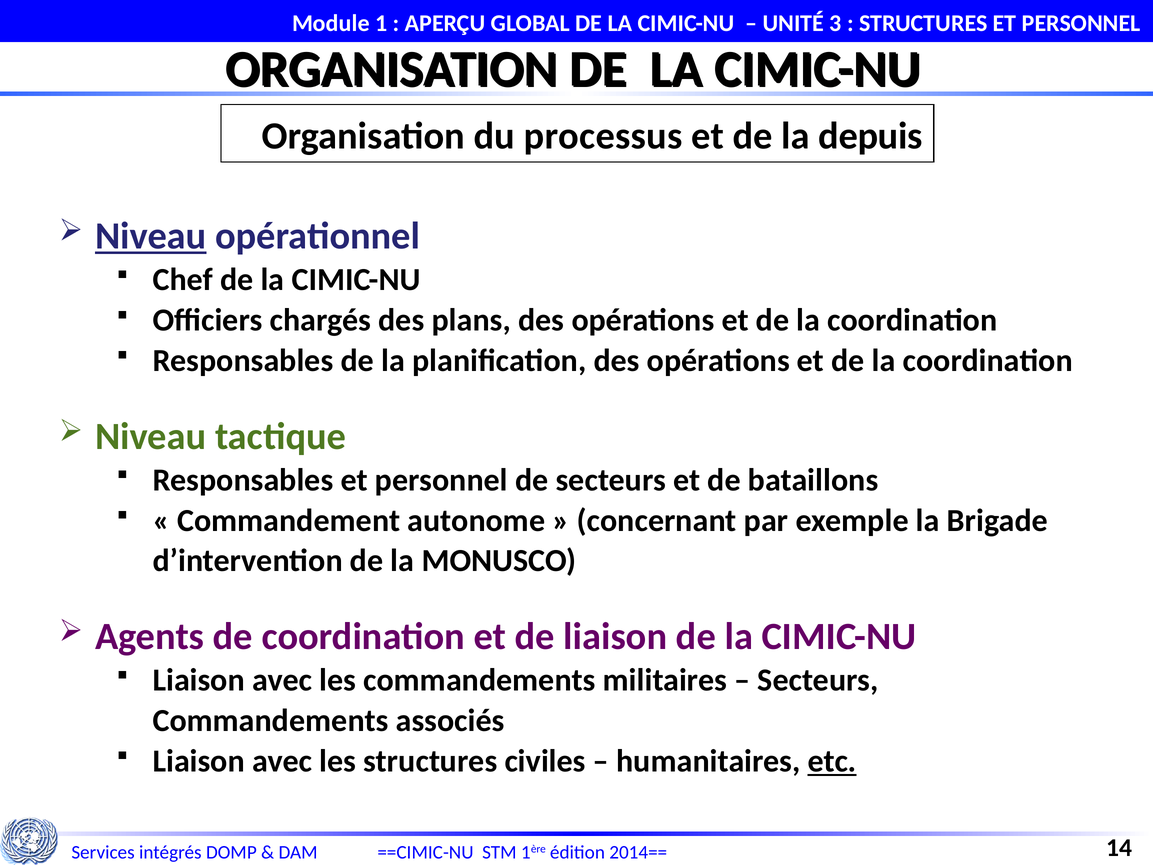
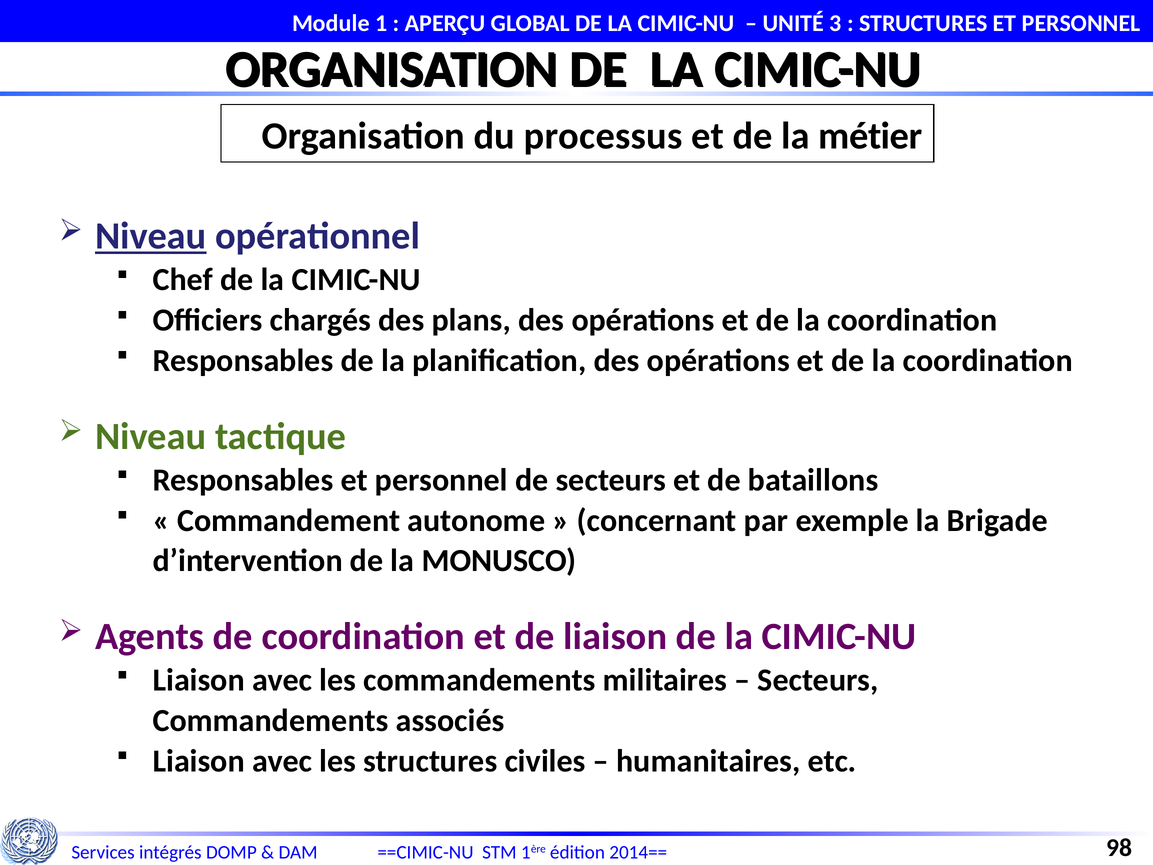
depuis: depuis -> métier (870, 136)
etc underline: present -> none (832, 761)
14: 14 -> 98 (1119, 848)
